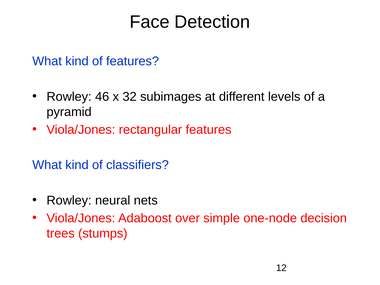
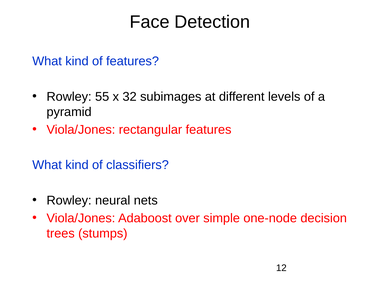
46: 46 -> 55 (102, 97)
